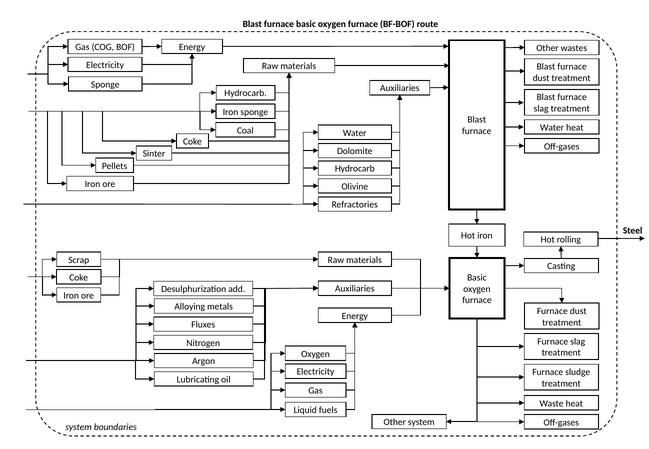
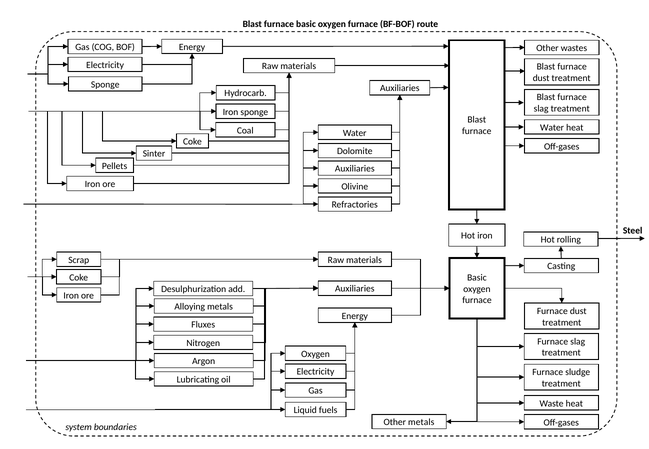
Hydrocarb: Hydrocarb -> Auxiliaries (355, 169)
Other system: system -> metals (421, 423)
